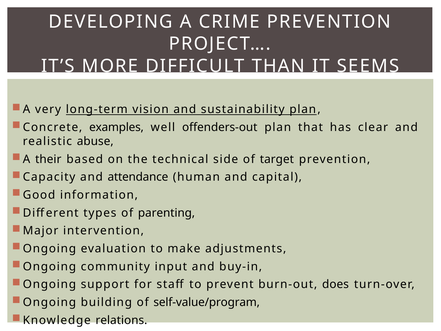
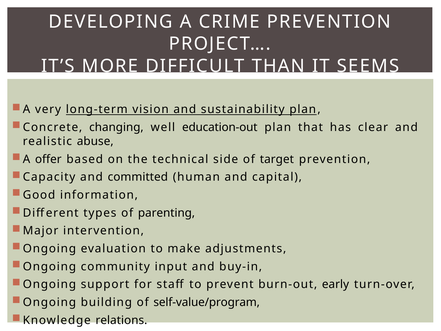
examples: examples -> changing (116, 127)
offenders-out: offenders-out -> education-out (220, 127)
their: their -> offer (48, 159)
attendance: attendance -> committed (138, 177)
does: does -> early (336, 284)
